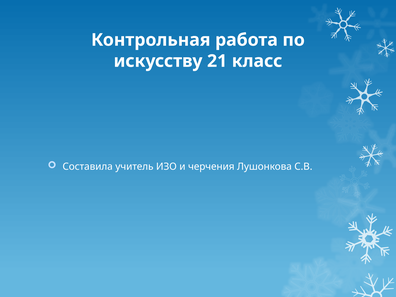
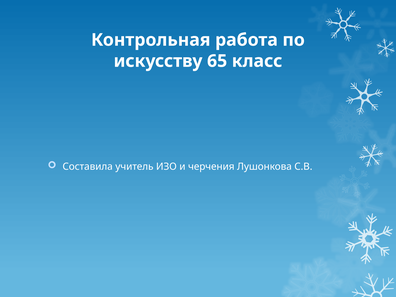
21: 21 -> 65 (217, 61)
